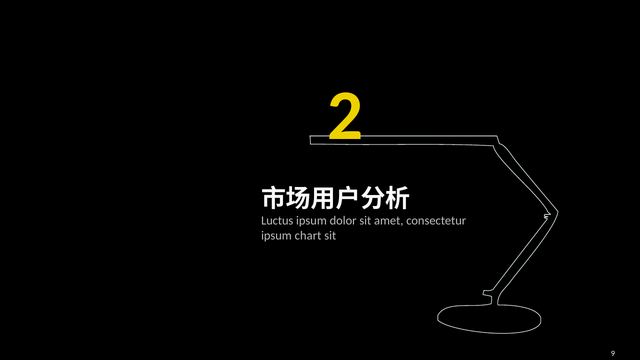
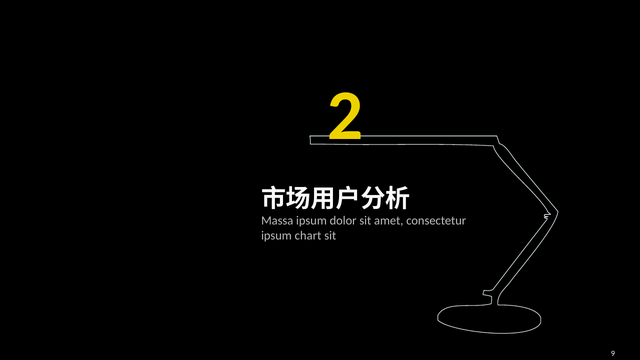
Luctus: Luctus -> Massa (277, 221)
